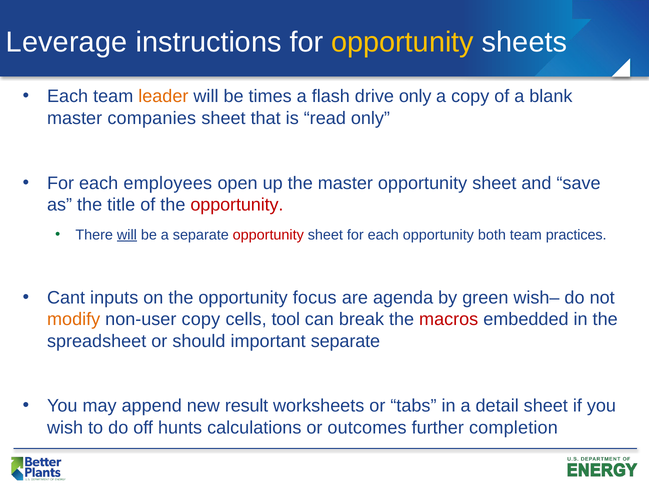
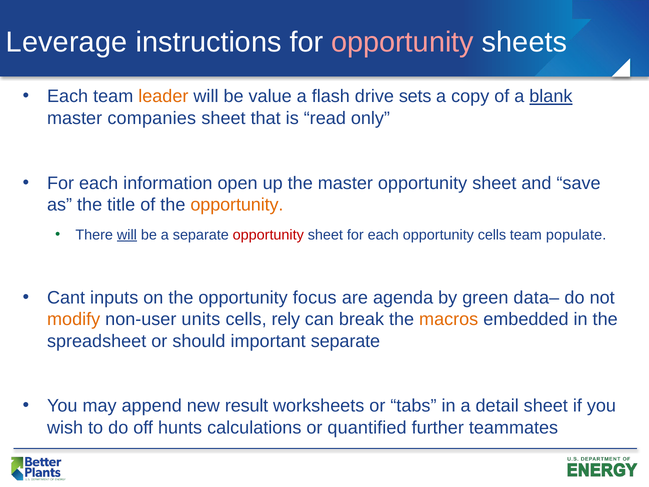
opportunity colour: yellow -> pink (403, 42)
times: times -> value (270, 96)
drive only: only -> sets (415, 96)
blank underline: none -> present (551, 96)
employees: employees -> information (168, 183)
opportunity colour: red -> orange (237, 205)
opportunity both: both -> cells (492, 235)
practices: practices -> populate (576, 235)
wish–: wish– -> data– (536, 298)
non-user copy: copy -> units (201, 319)
tool: tool -> rely (286, 319)
macros colour: red -> orange (449, 319)
outcomes: outcomes -> quantified (367, 427)
completion: completion -> teammates (514, 427)
